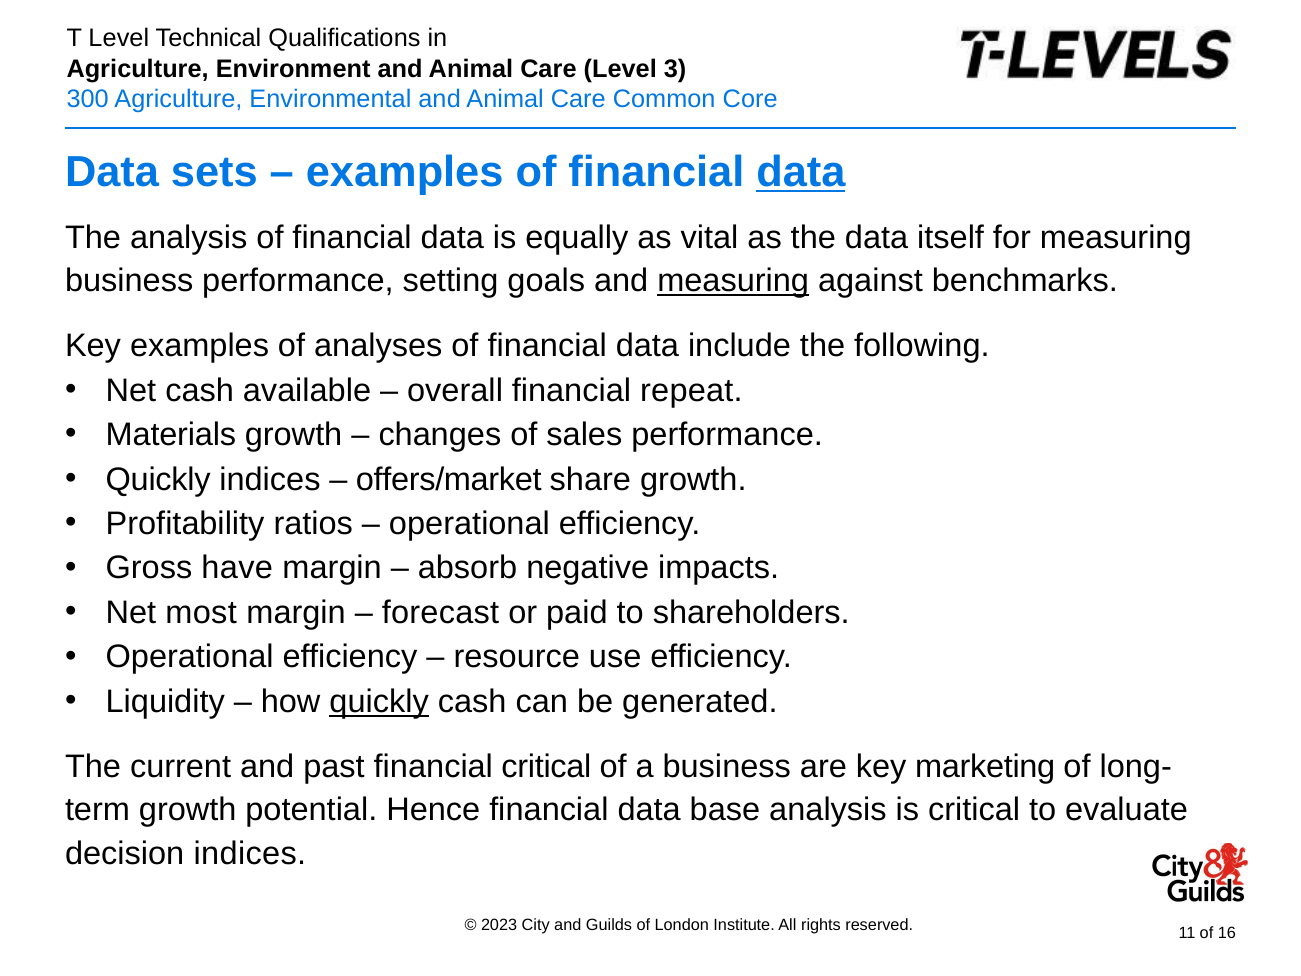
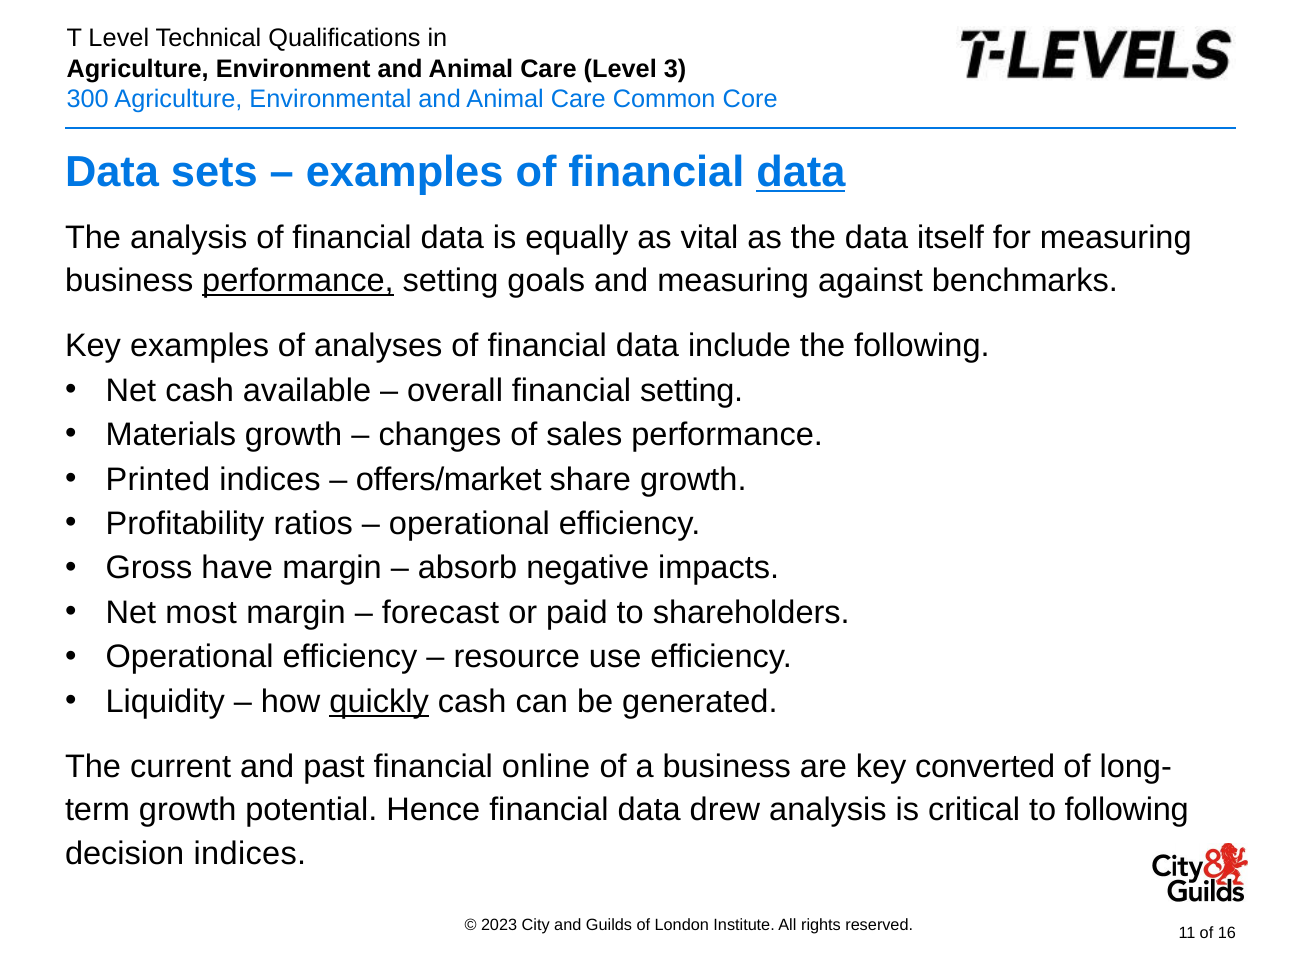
performance underline: none -> present (298, 281)
measuring underline: present -> none (733, 281)
financial repeat: repeat -> setting (692, 390)
Quickly: Quickly -> Printed (158, 479)
financial critical: critical -> online (546, 767)
marketing: marketing -> converted (985, 767)
base: base -> drew (725, 810)
to evaluate: evaluate -> following (1127, 810)
